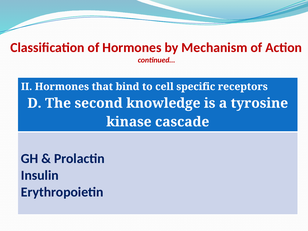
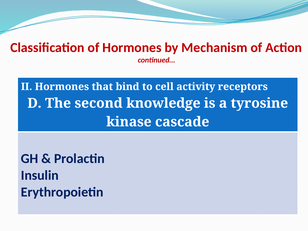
specific: specific -> activity (196, 87)
